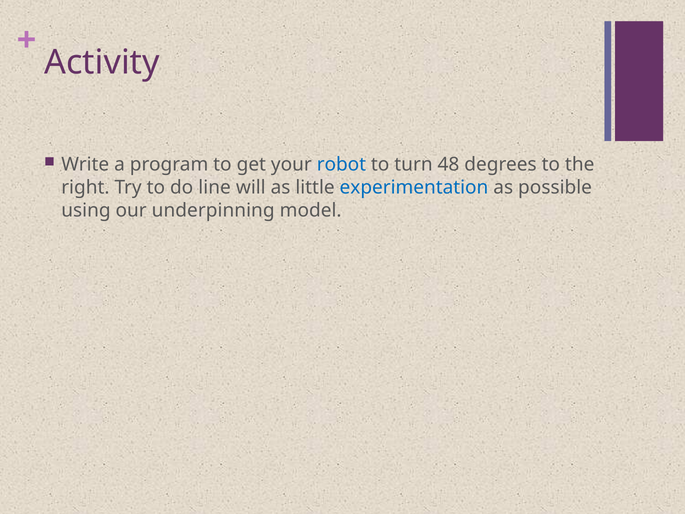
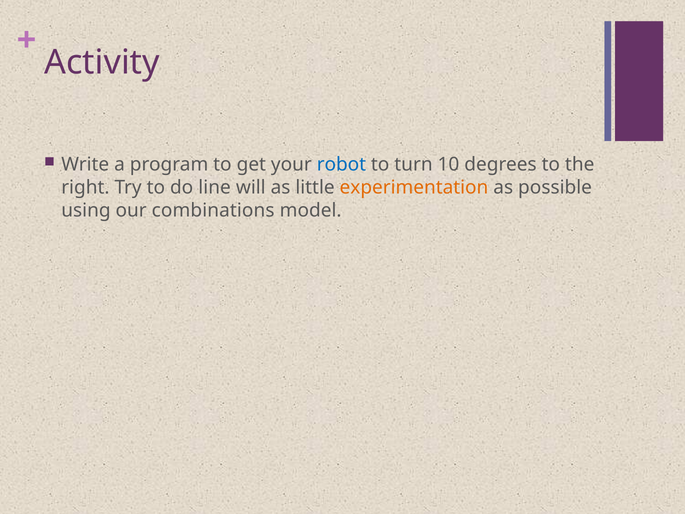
48: 48 -> 10 (448, 165)
experimentation colour: blue -> orange (414, 187)
underpinning: underpinning -> combinations (213, 210)
